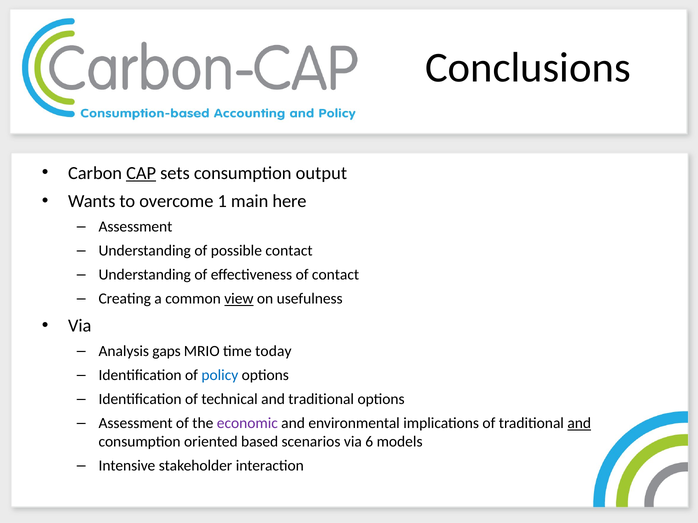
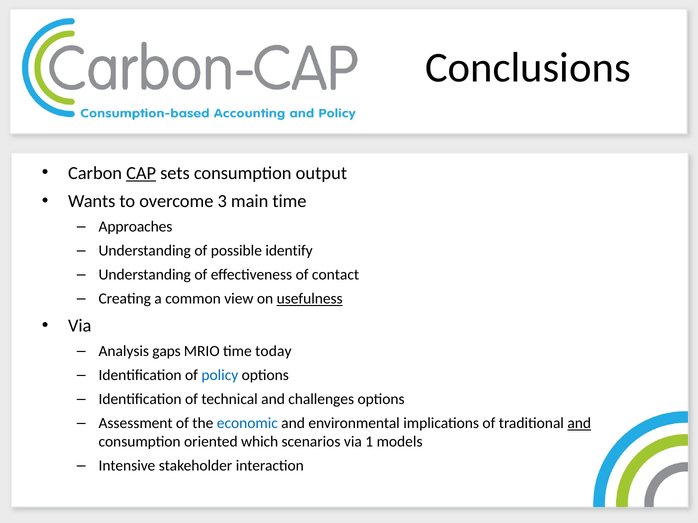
1: 1 -> 3 (222, 201)
main here: here -> time (289, 201)
Assessment: Assessment -> Approaches (135, 227)
possible contact: contact -> identify (289, 251)
view underline: present -> none (239, 299)
usefulness underline: none -> present (310, 299)
and traditional: traditional -> challenges (321, 400)
economic colour: purple -> blue (247, 424)
based: based -> which (260, 442)
6: 6 -> 1 (369, 442)
